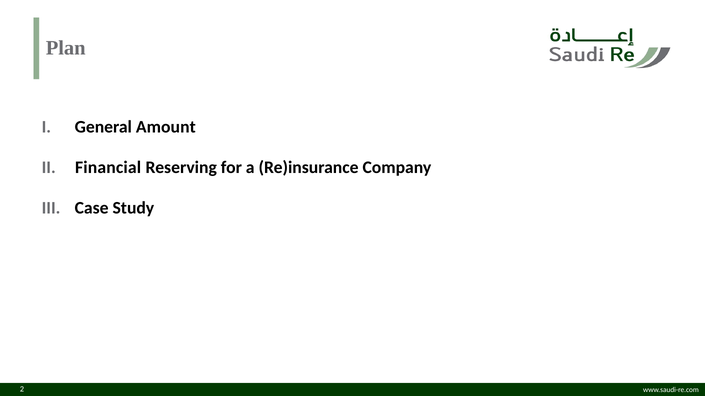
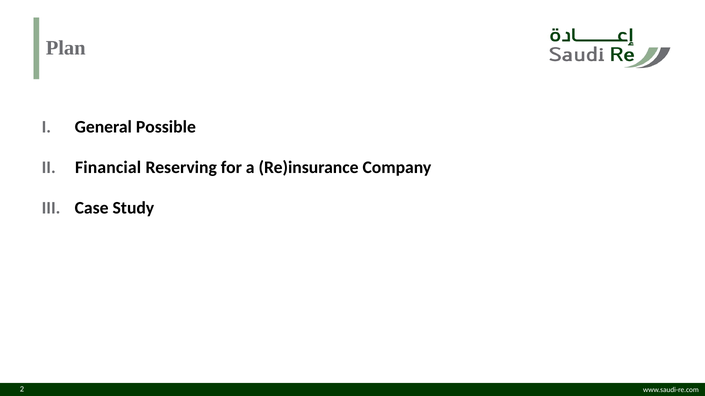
Amount: Amount -> Possible (166, 127)
